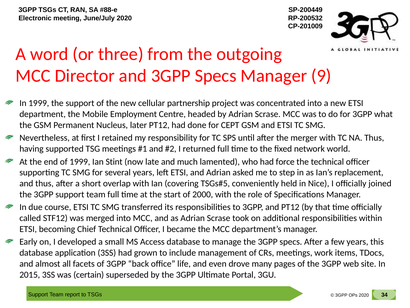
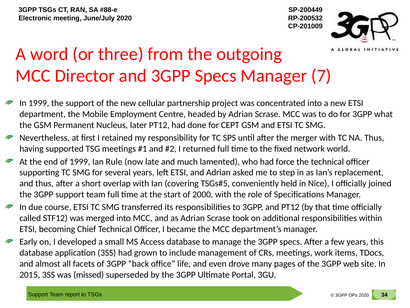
9: 9 -> 7 (321, 76)
Stint: Stint -> Rule (114, 161)
certain: certain -> missed (89, 274)
